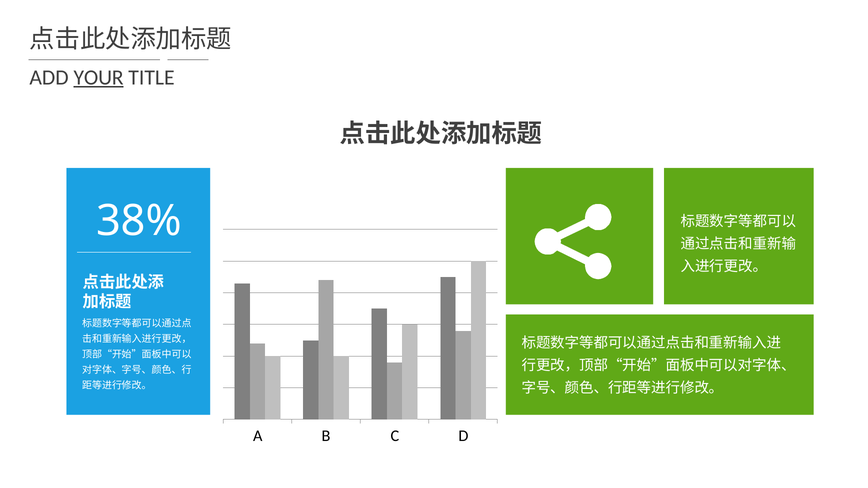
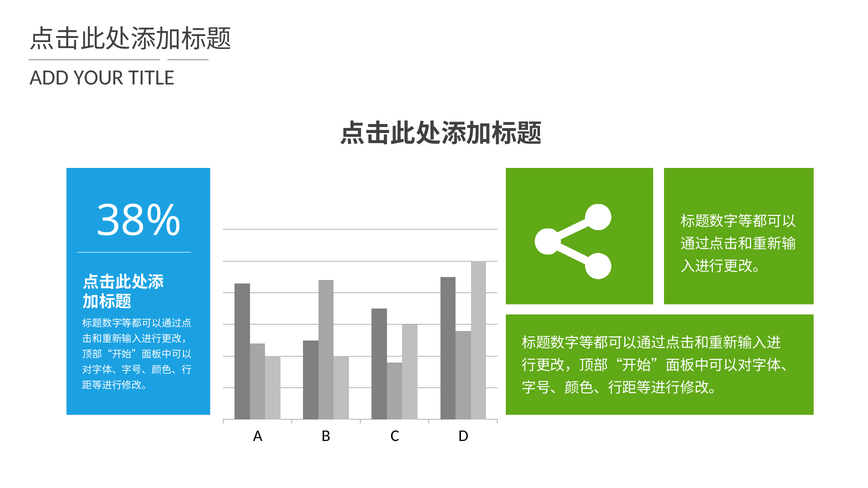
YOUR underline: present -> none (99, 77)
